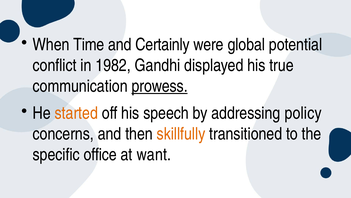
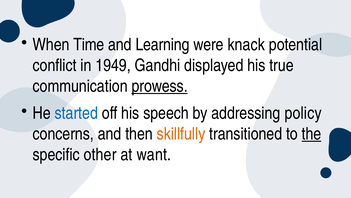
Certainly: Certainly -> Learning (163, 44)
global: global -> knack (246, 44)
1982: 1982 -> 1949 (113, 65)
started colour: orange -> blue (76, 113)
the underline: none -> present (312, 134)
office: office -> other (100, 154)
